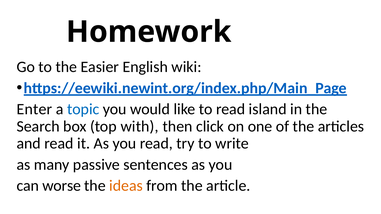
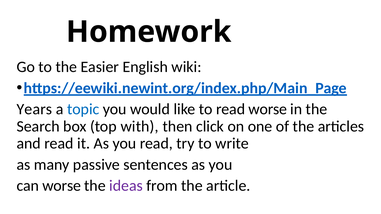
Enter: Enter -> Years (34, 109)
read island: island -> worse (268, 109)
ideas colour: orange -> purple (126, 186)
